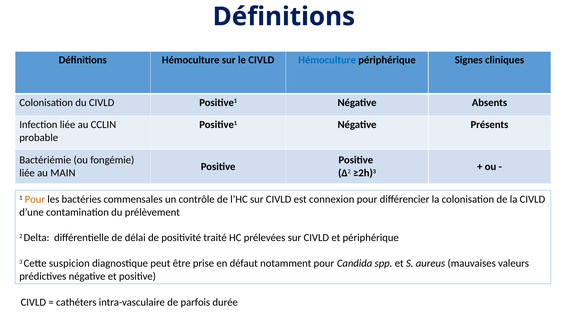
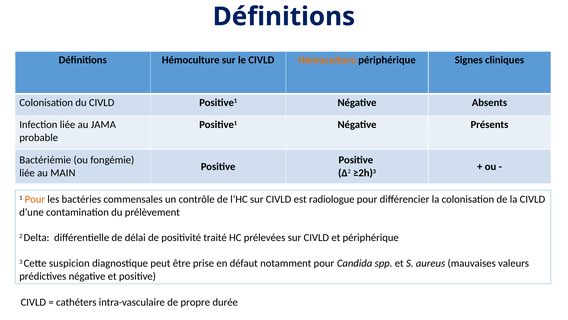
Hémoculture colour: blue -> orange (327, 60)
CCLIN: CCLIN -> JAMA (103, 125)
connexion: connexion -> radiologue (332, 199)
parfois: parfois -> propre (195, 302)
